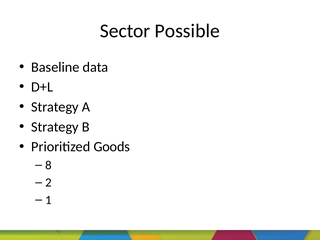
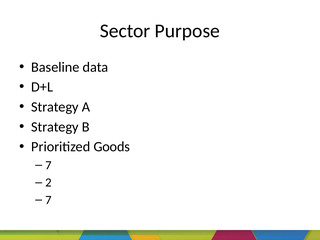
Possible: Possible -> Purpose (187, 31)
8: 8 -> 7 (48, 165)
1: 1 -> 7 (48, 200)
